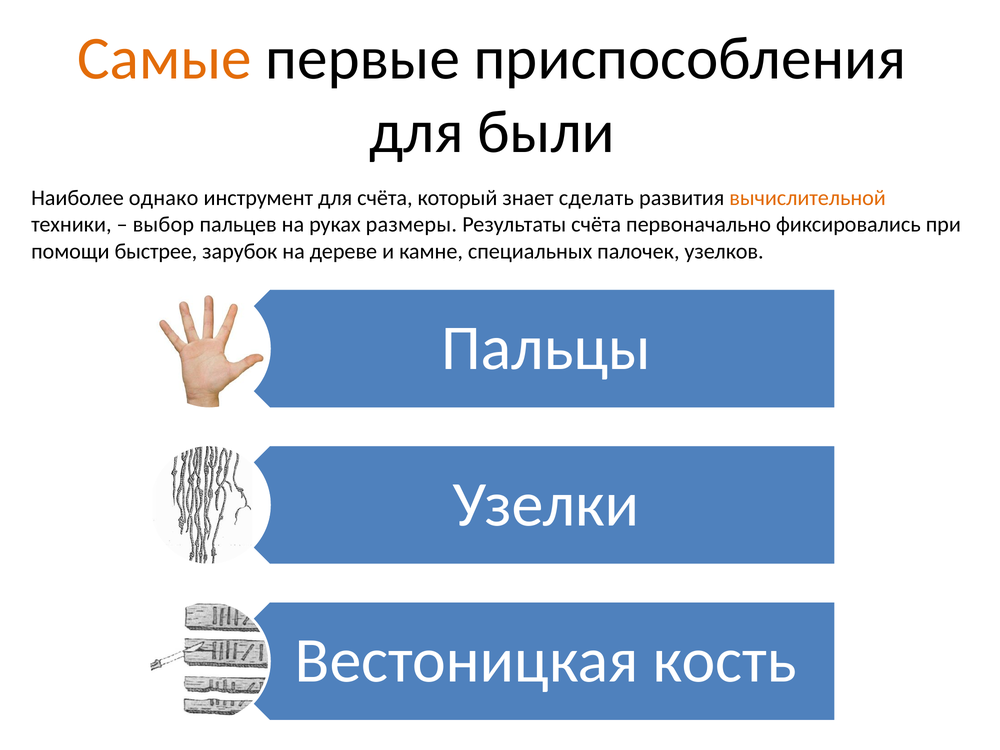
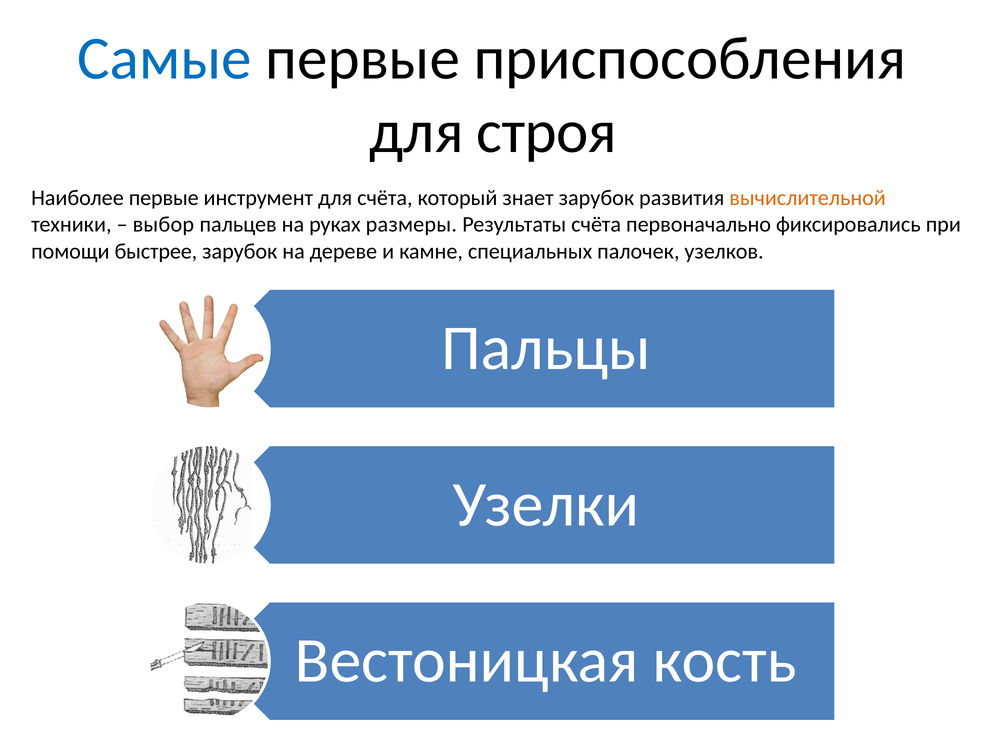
Самые colour: orange -> blue (165, 59)
были: были -> строя (546, 132)
Наиболее однако: однако -> первые (164, 198)
знает сделать: сделать -> зарубок (596, 198)
